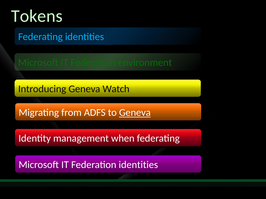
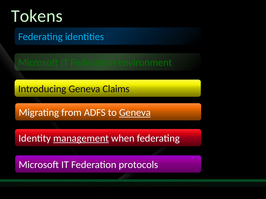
Watch: Watch -> Claims (116, 89)
management underline: none -> present (81, 139)
Federation identities: identities -> protocols (138, 165)
